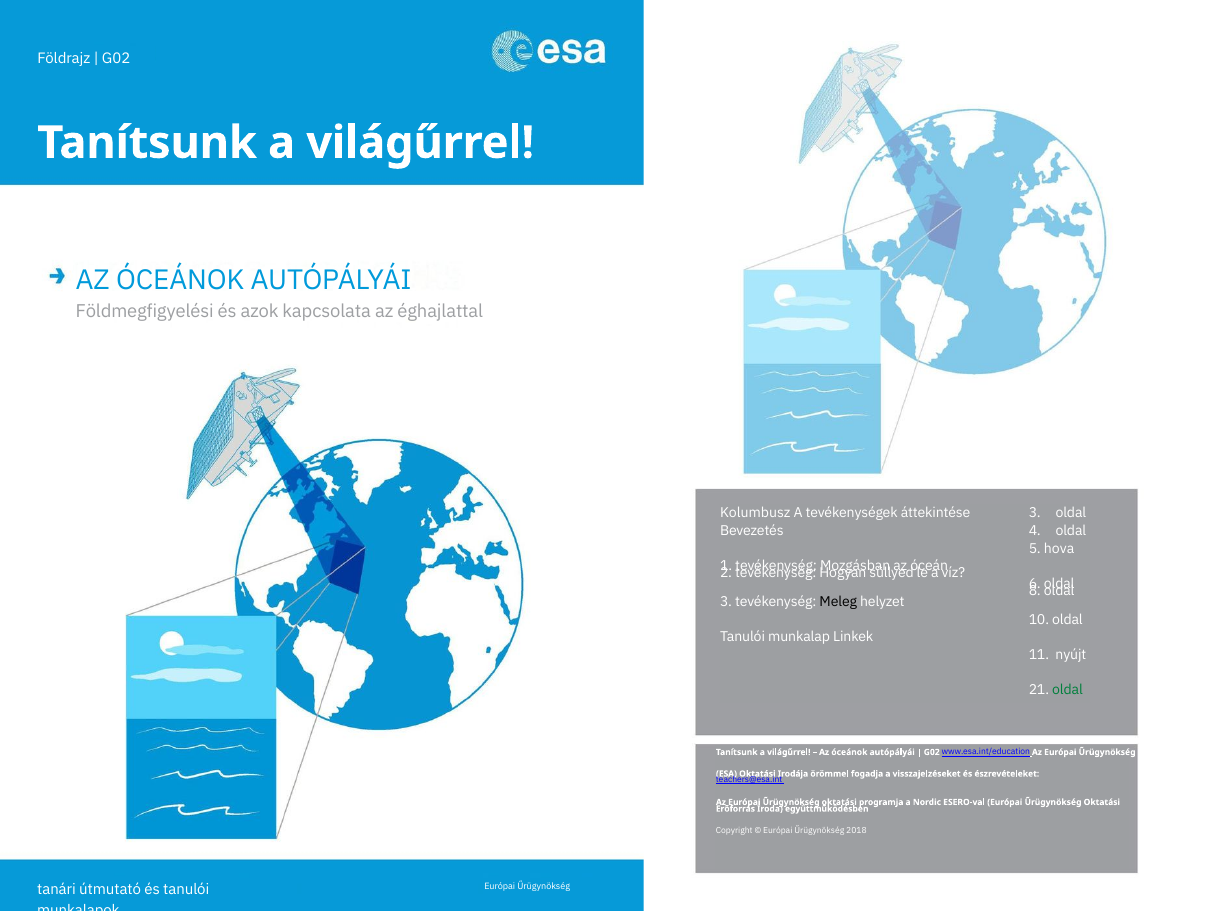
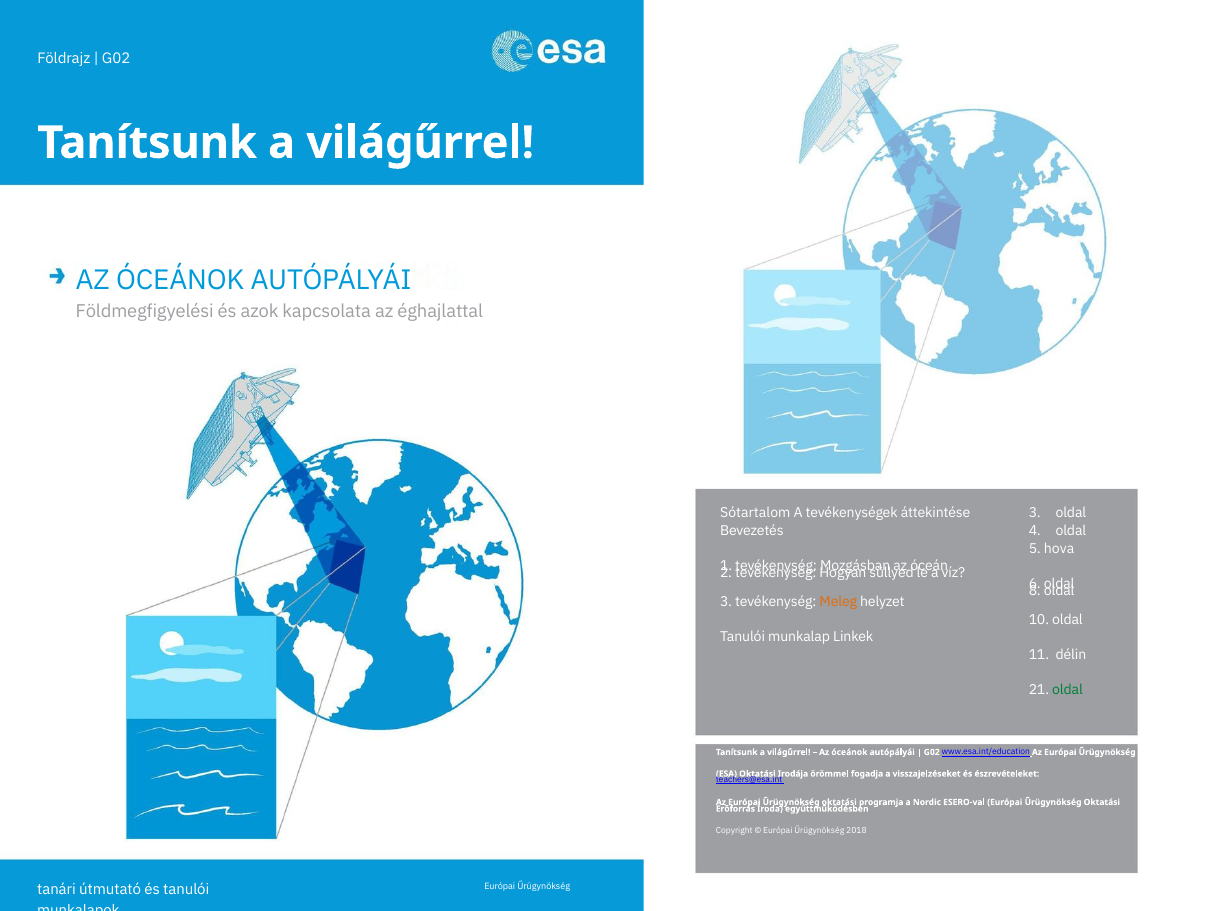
Kolumbusz: Kolumbusz -> Sótartalom (755, 513)
Meleg colour: black -> orange (838, 602)
nyújt: nyújt -> délin (1071, 655)
